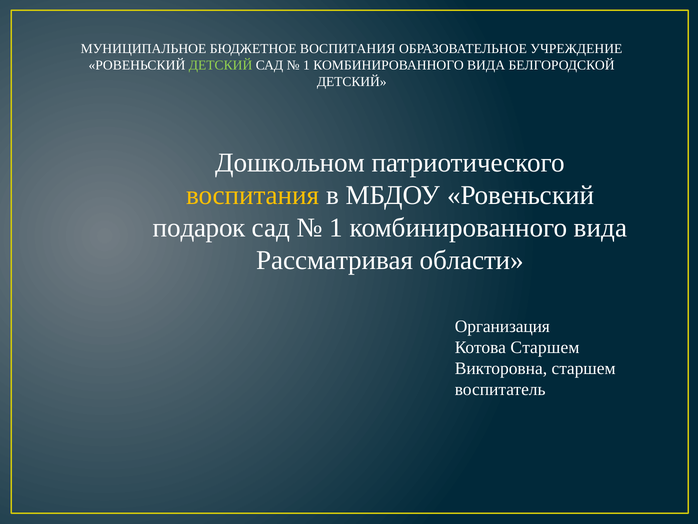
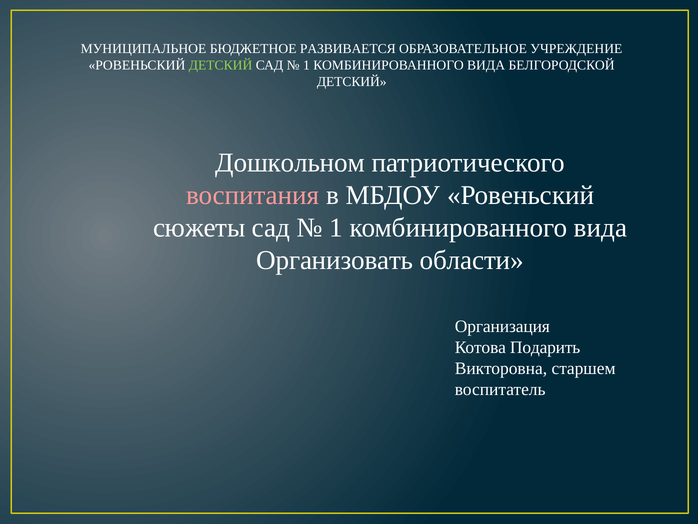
БЮДЖЕТНОЕ ВОСПИТАНИЯ: ВОСПИТАНИЯ -> РАЗВИВАЕТСЯ (348, 49)
воспитания colour: yellow -> pink (253, 195)
подарок: подарок -> сюжеты (199, 228)
Рассматривая: Рассматривая -> Организовать (335, 260)
Котова Старшем: Старшем -> Подарить (545, 347)
